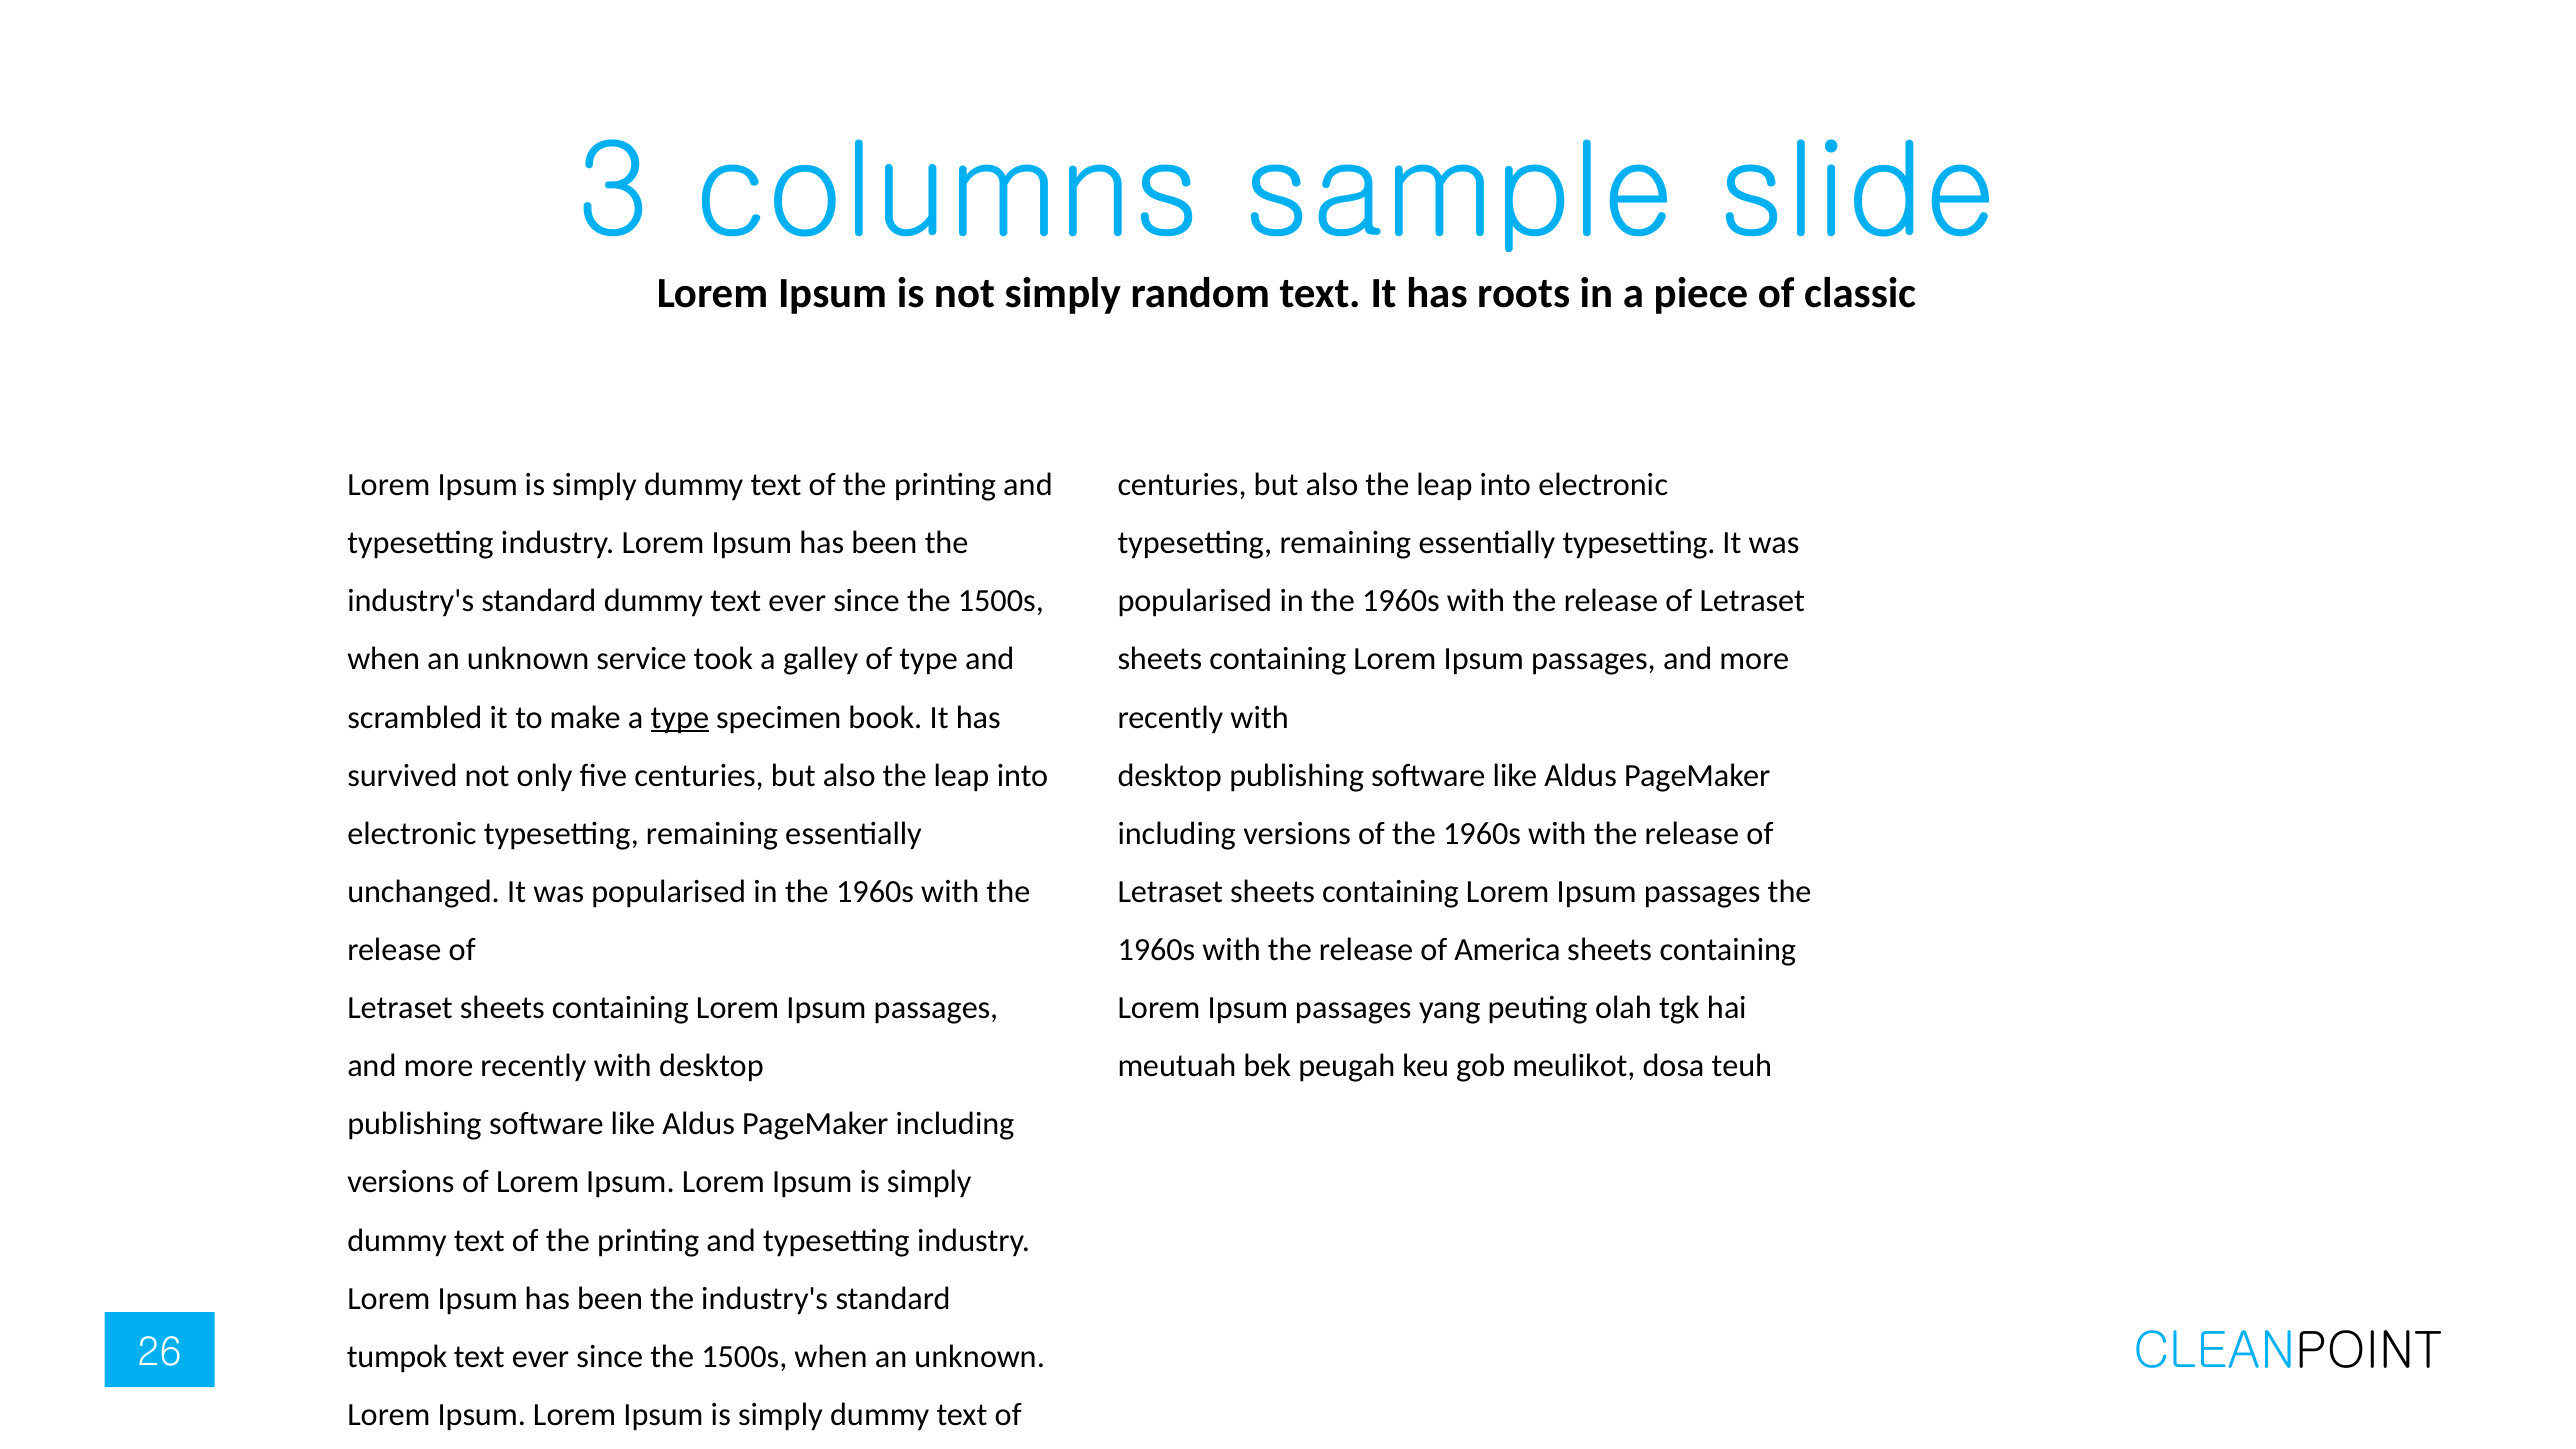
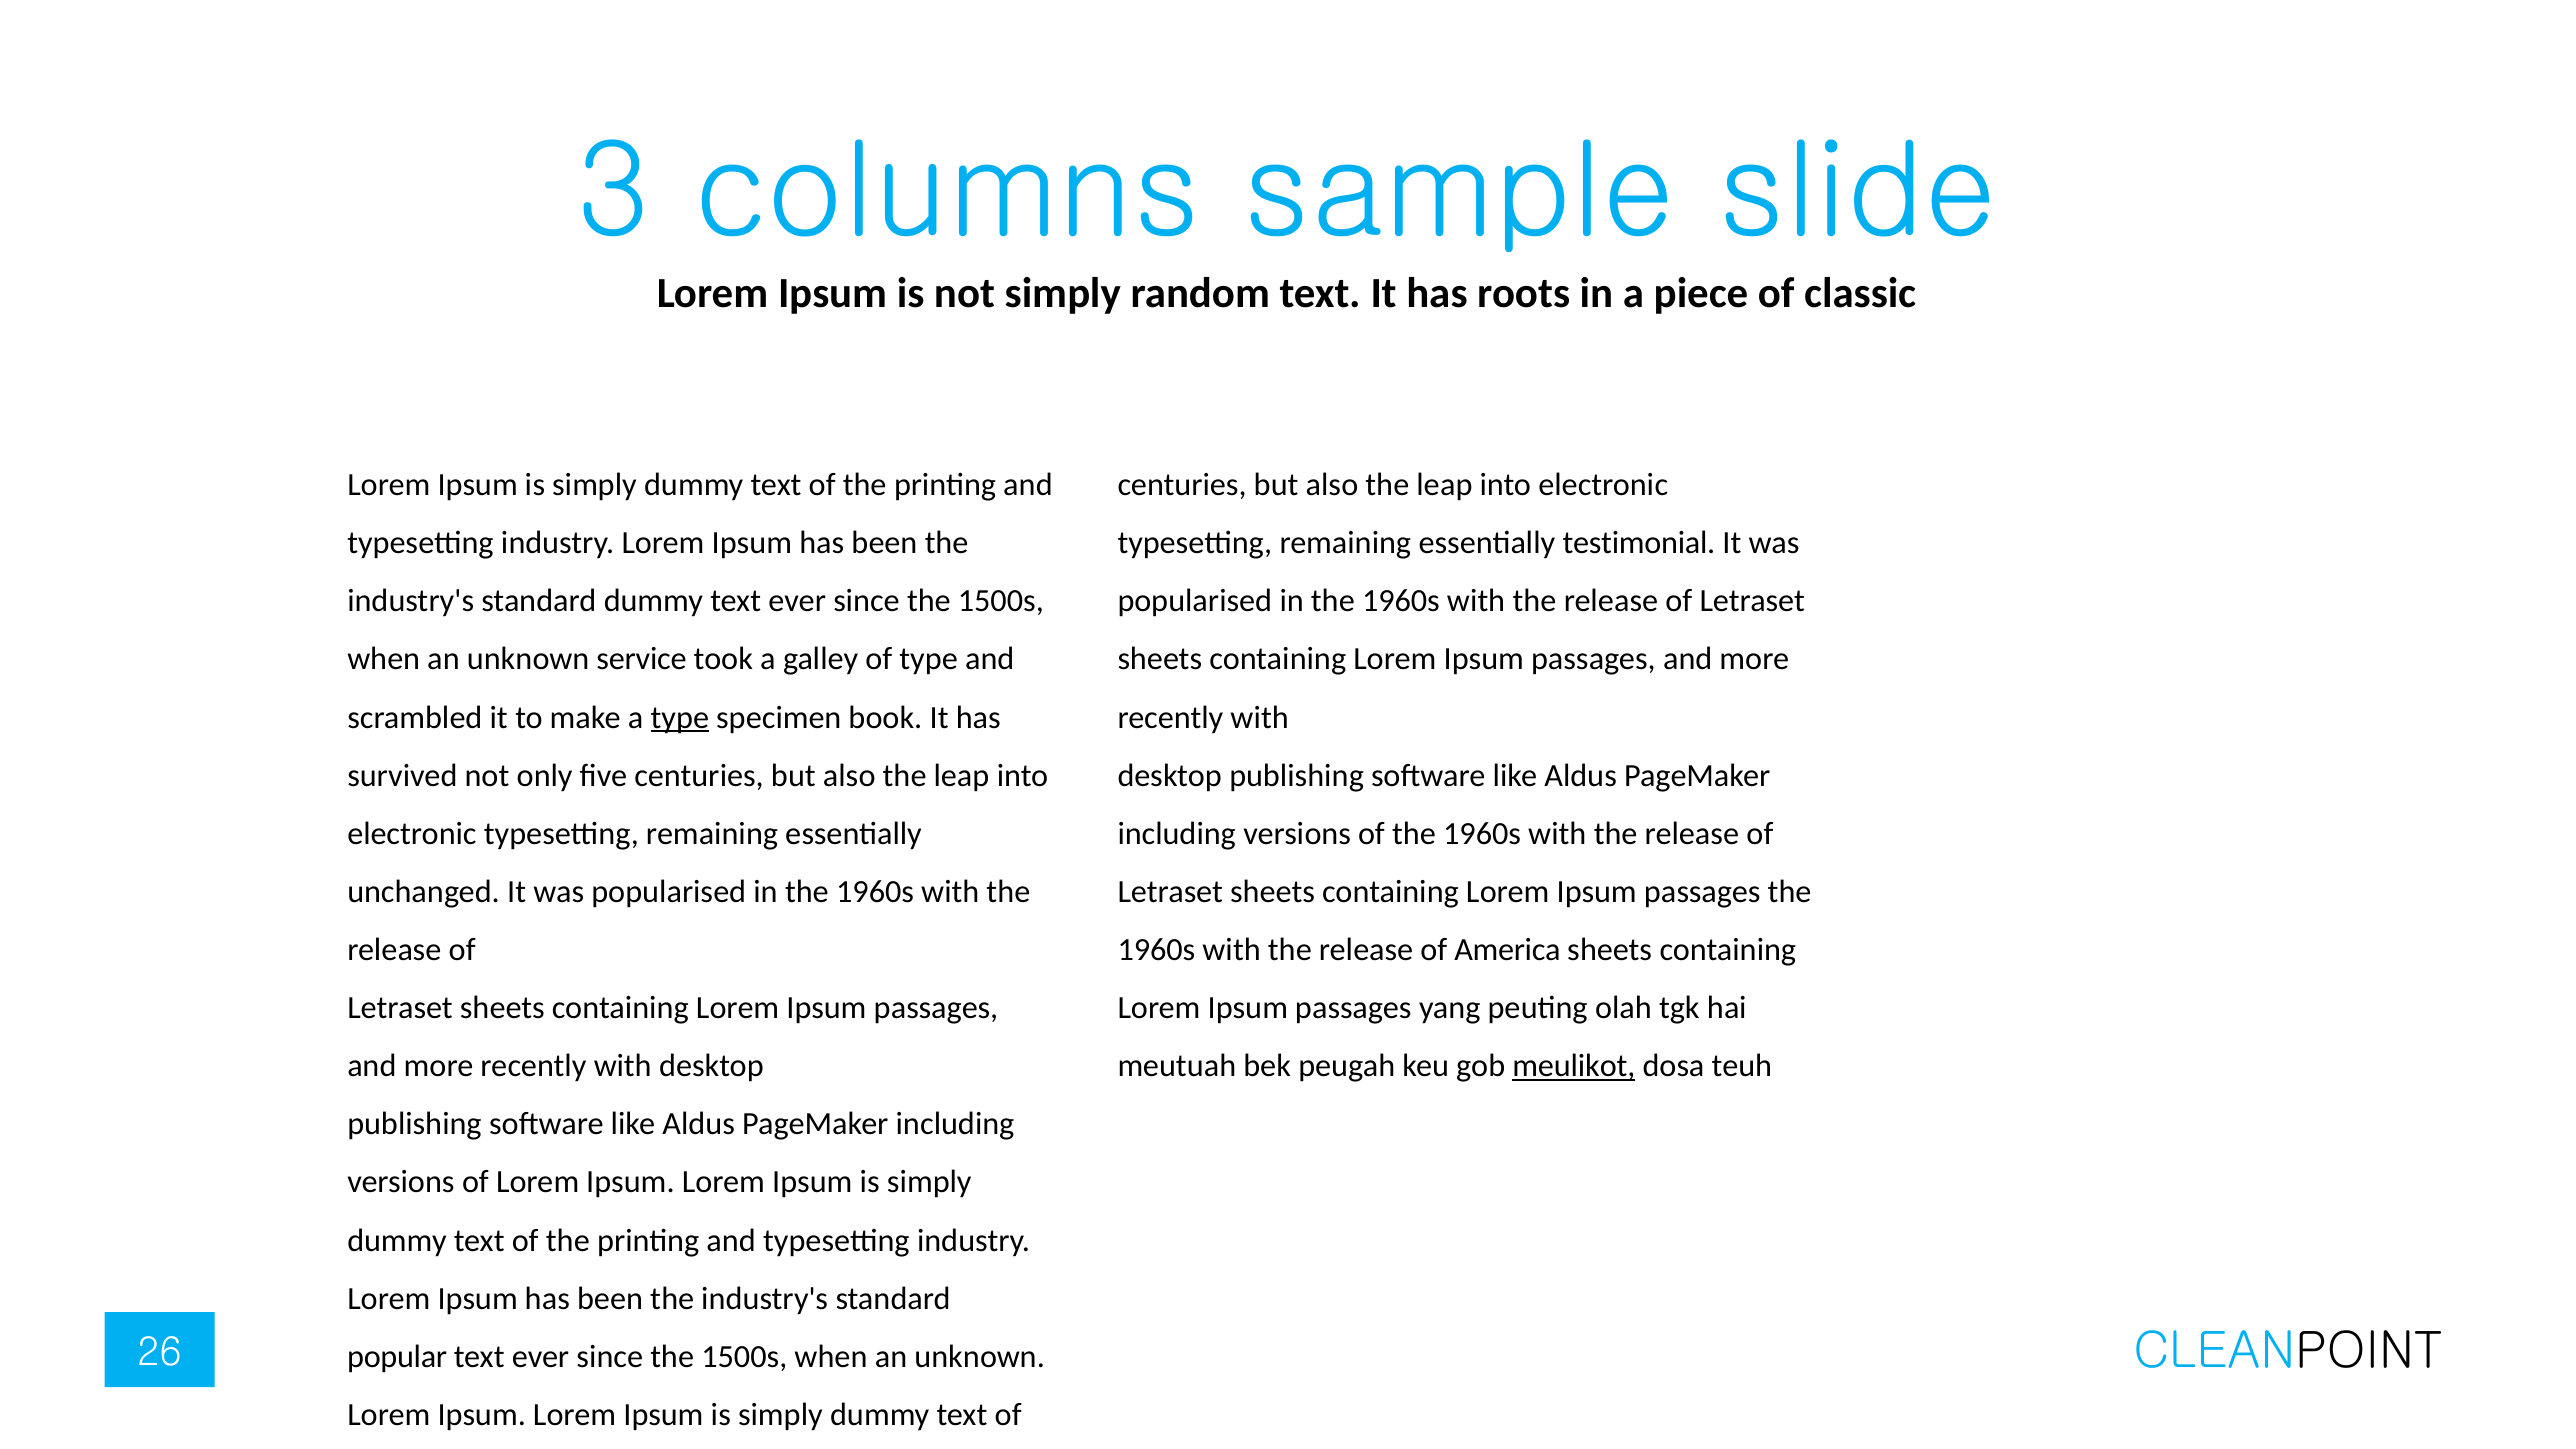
essentially typesetting: typesetting -> testimonial (1639, 543)
meulikot underline: none -> present (1574, 1066)
tumpok: tumpok -> popular (397, 1357)
